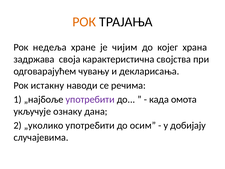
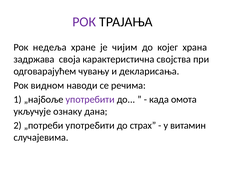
РОК colour: orange -> purple (84, 22)
истакну: истакну -> видном (47, 85)
„уколико: „уколико -> „потреби (44, 125)
осим: осим -> страх (143, 125)
добијају: добијају -> витамин (188, 125)
